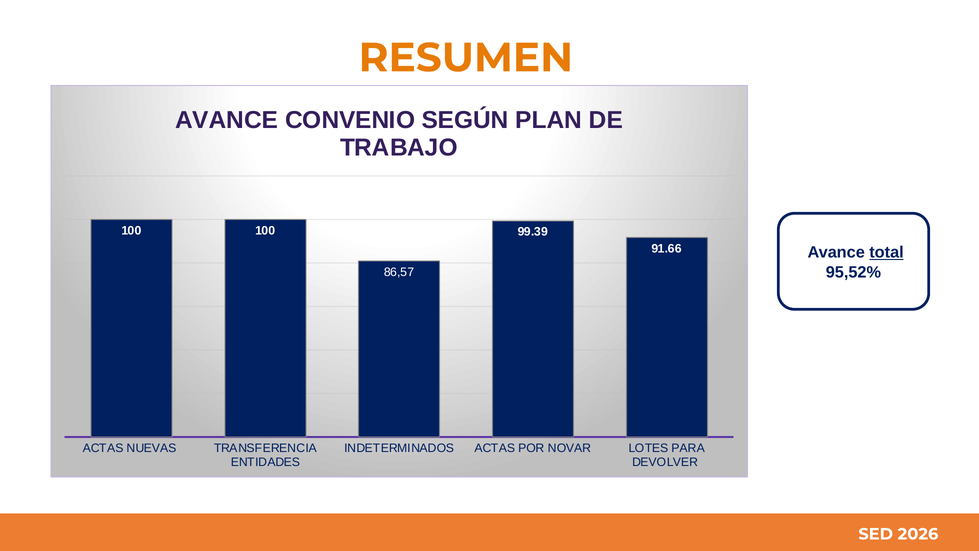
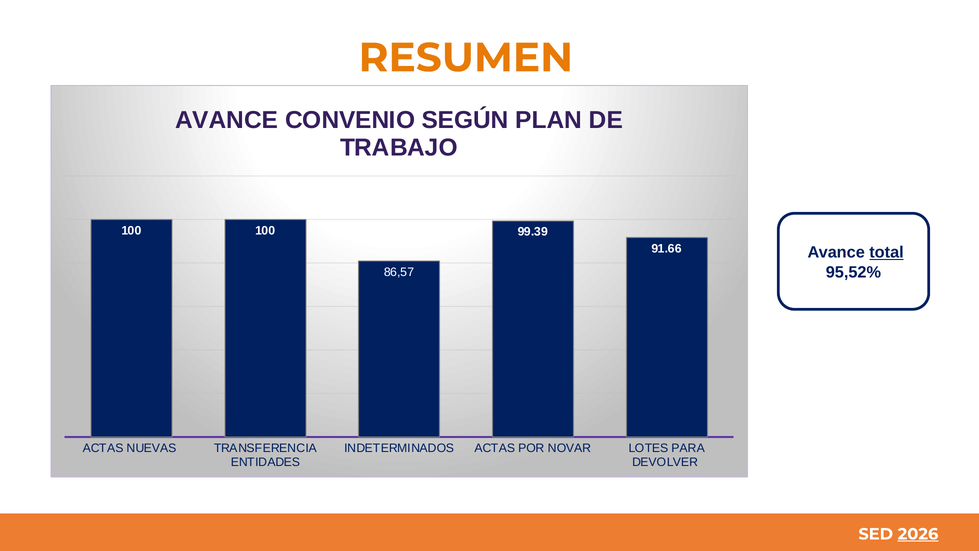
2026 underline: none -> present (918, 534)
